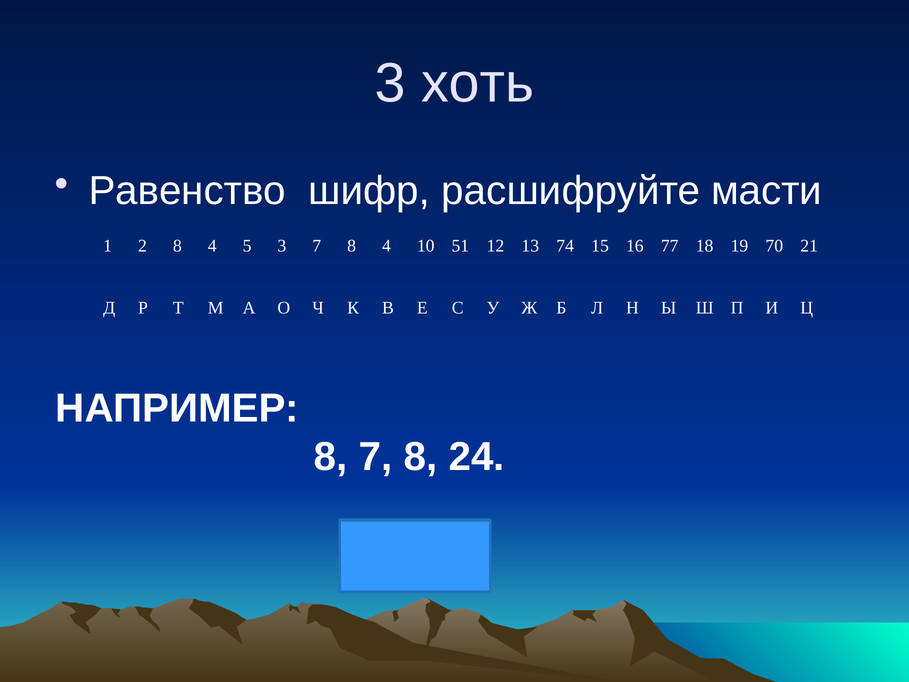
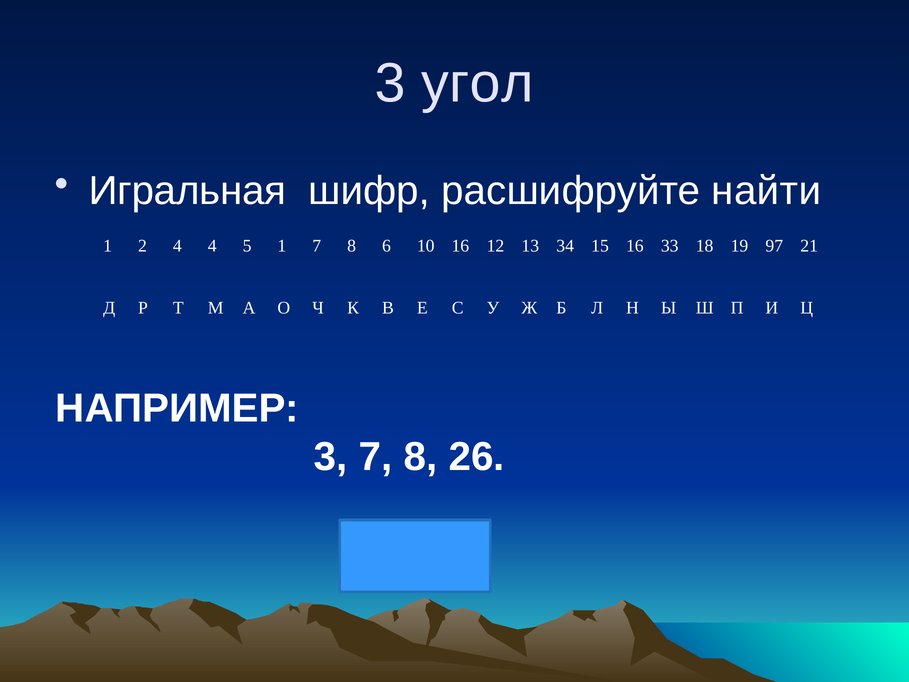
хоть: хоть -> угол (477, 83)
Равенство: Равенство -> Игральная (187, 191)
масти: масти -> найти (766, 191)
2 8: 8 -> 4 (177, 246)
5 3: 3 -> 1 (282, 246)
7 8 4: 4 -> 6 (386, 246)
10 51: 51 -> 16 (460, 246)
74: 74 -> 34 (565, 246)
77: 77 -> 33 (670, 246)
70: 70 -> 97 (774, 246)
8: 8 -> 3 (331, 457)
24: 24 -> 26 (477, 457)
